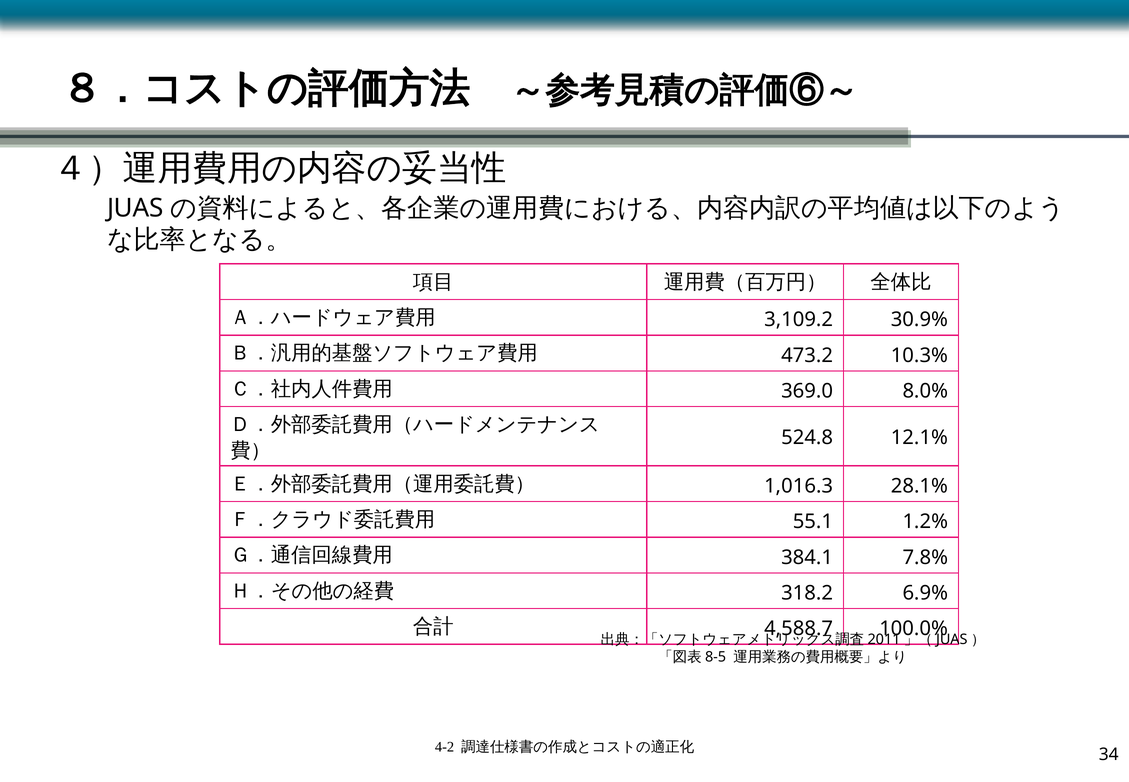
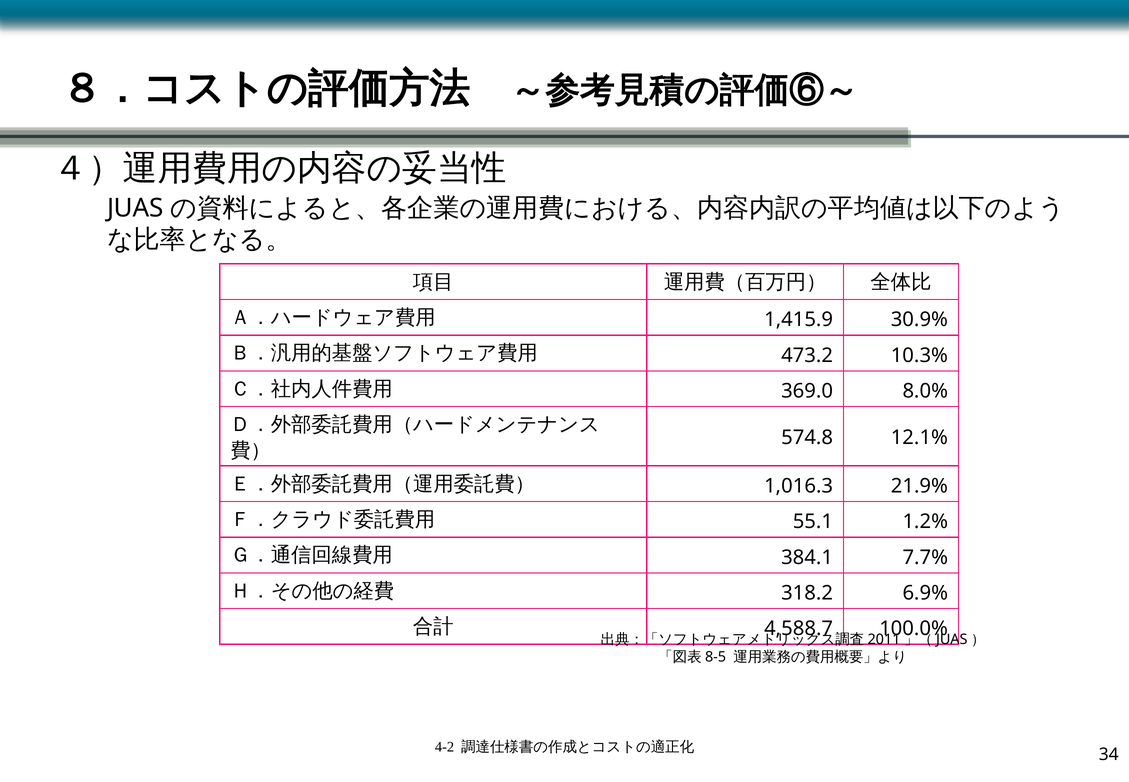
3,109.2: 3,109.2 -> 1,415.9 (799, 319)
524.8: 524.8 -> 574.8 (807, 437)
28.1%: 28.1% -> 21.9% (919, 486)
7.8%: 7.8% -> 7.7% (925, 557)
